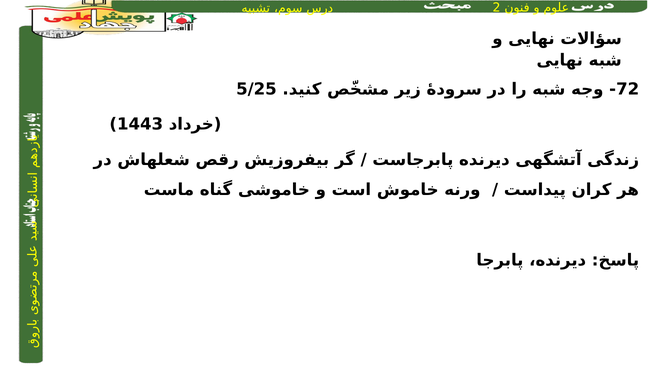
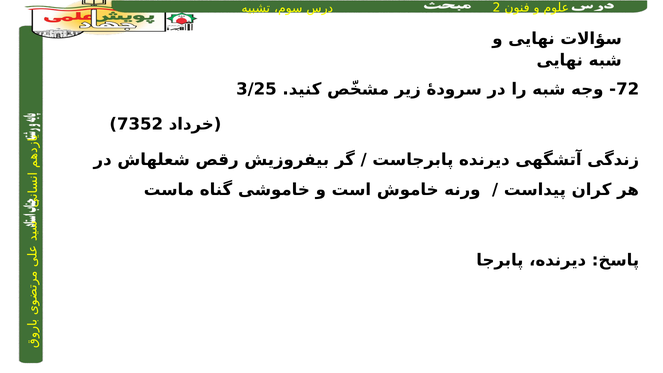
5/25: 5/25 -> 3/25 (256, 89)
1443: 1443 -> 7352 (140, 124)
